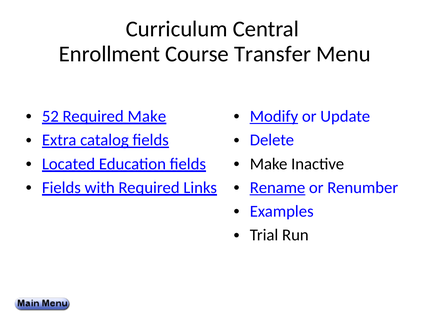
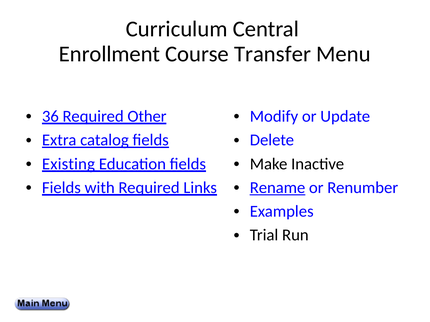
52: 52 -> 36 (50, 117)
Required Make: Make -> Other (147, 117)
Modify underline: present -> none (274, 117)
Located: Located -> Existing (68, 164)
